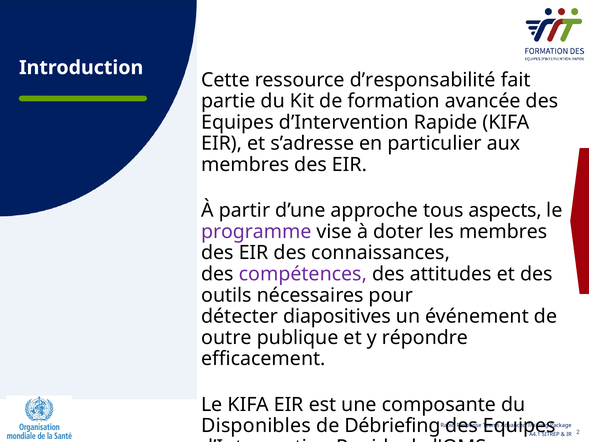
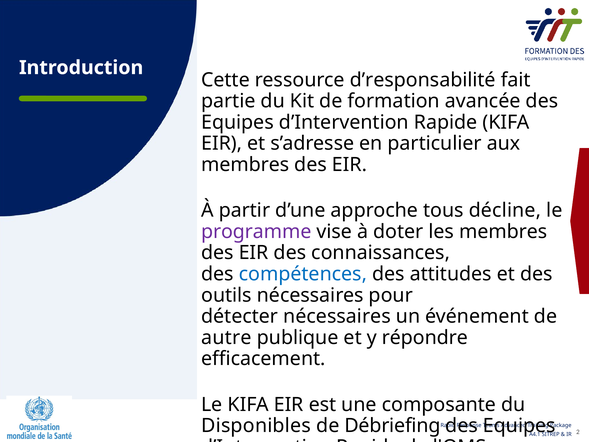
aspects: aspects -> décline (505, 210)
compétences colour: purple -> blue (303, 274)
détecter diapositives: diapositives -> nécessaires (337, 316)
outre: outre -> autre (226, 337)
